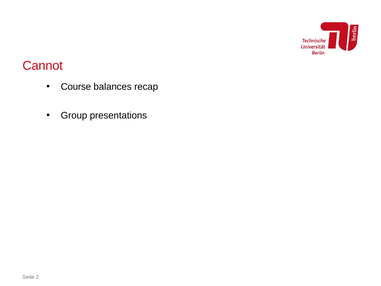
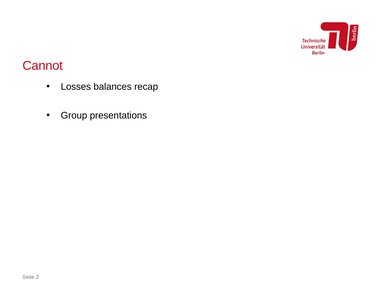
Course: Course -> Losses (76, 87)
